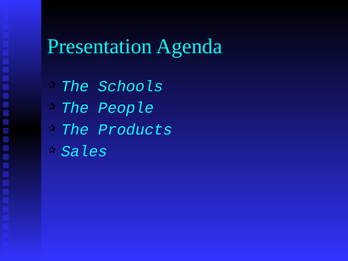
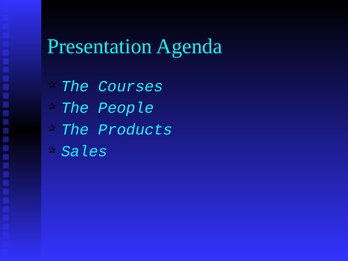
Schools: Schools -> Courses (131, 86)
